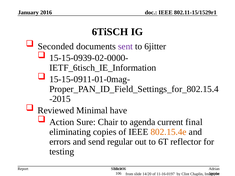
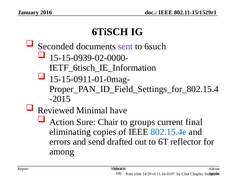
6jitter: 6jitter -> 6such (155, 46)
agenda: agenda -> groups (142, 122)
802.15.4e colour: orange -> blue (169, 132)
regular: regular -> drafted (120, 142)
testing: testing -> among (62, 152)
